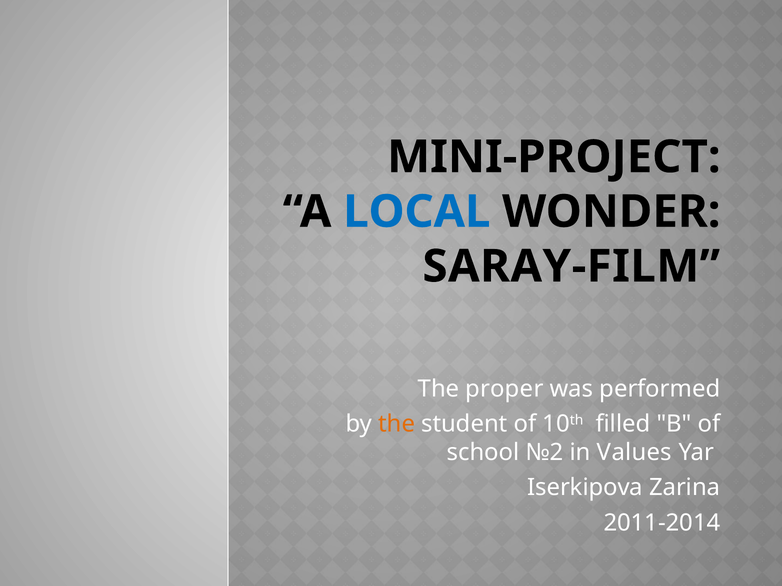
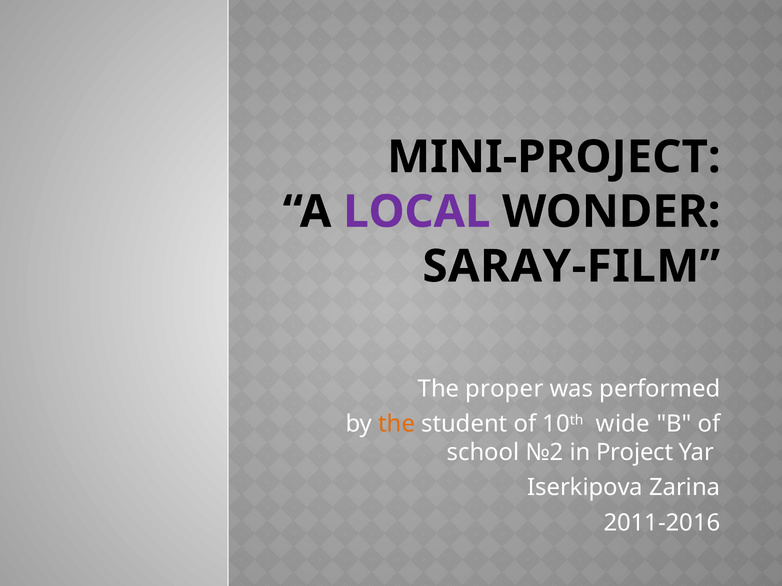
LOCAL colour: blue -> purple (417, 212)
filled: filled -> wide (623, 424)
Values: Values -> Project (635, 453)
2011-2014: 2011-2014 -> 2011-2016 (662, 523)
